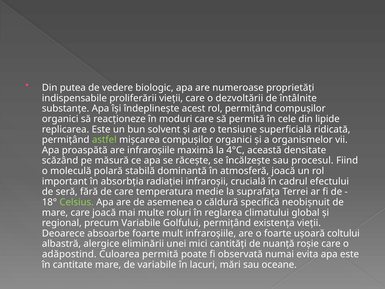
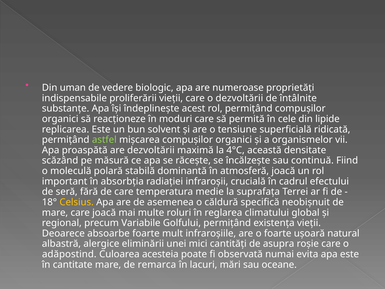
putea: putea -> uman (73, 88)
are infraroșiile: infraroșiile -> dezvoltării (151, 150)
procesul: procesul -> continuă (312, 160)
Celsius colour: light green -> yellow (77, 202)
coltului: coltului -> natural (343, 233)
nuanță: nuanță -> asupra (279, 244)
Culoarea permită: permită -> acesteia (160, 254)
de variabile: variabile -> remarca (157, 264)
